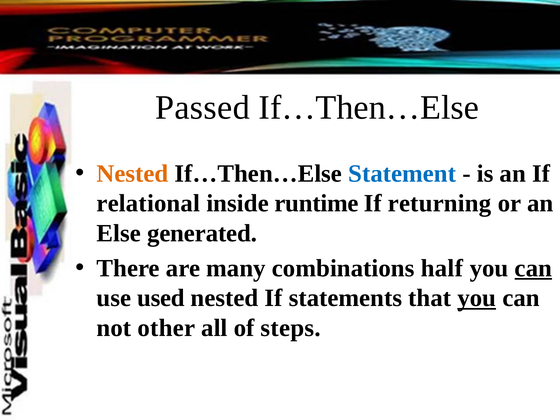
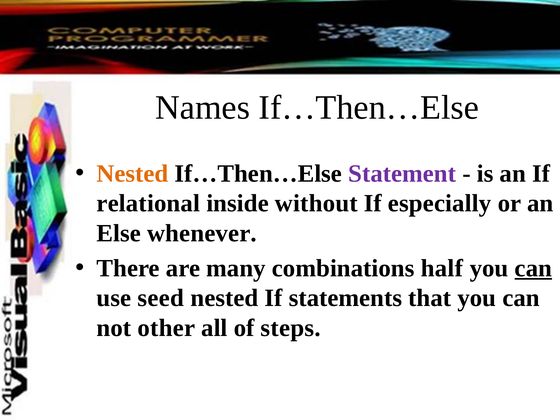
Passed: Passed -> Names (203, 107)
Statement colour: blue -> purple (402, 173)
runtime: runtime -> without (316, 203)
returning: returning -> especially (440, 203)
generated: generated -> whenever (202, 233)
used: used -> seed (161, 298)
you underline: present -> none (477, 298)
